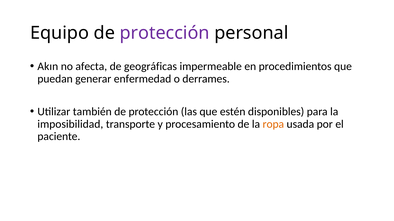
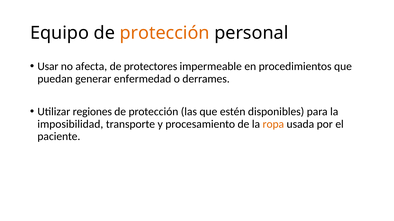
protección colour: purple -> orange (165, 33)
Akın: Akın -> Usar (48, 67)
geográficas: geográficas -> protectores (151, 67)
también: también -> regiones (92, 112)
